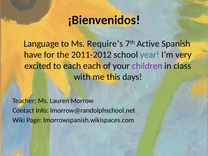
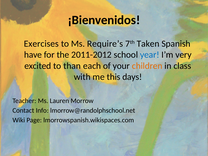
Language: Language -> Exercises (41, 44)
Active: Active -> Taken (148, 44)
to each: each -> than (72, 66)
children colour: purple -> orange (147, 66)
